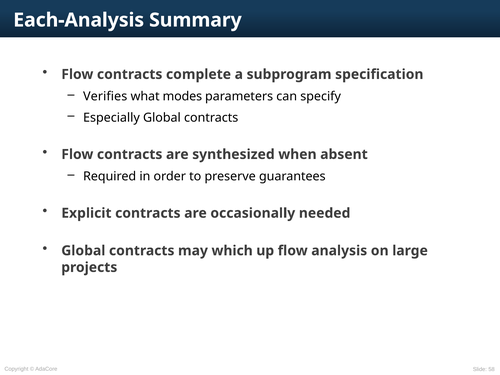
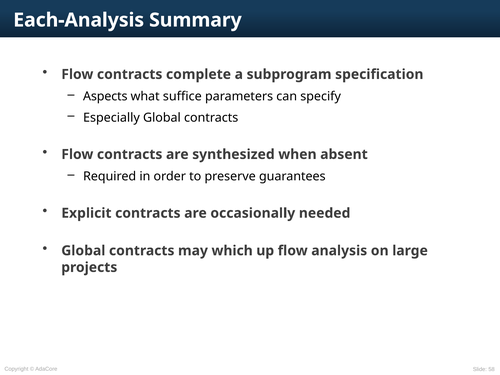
Verifies: Verifies -> Aspects (105, 96)
modes: modes -> suffice (182, 96)
